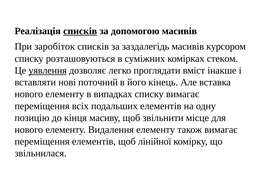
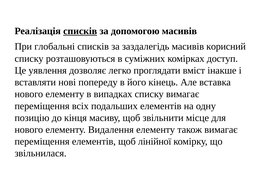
заробіток: заробіток -> глобальні (55, 47)
курсором: курсором -> корисний (226, 47)
стеком: стеком -> доступ (222, 59)
уявлення underline: present -> none (48, 71)
поточний: поточний -> попереду (98, 83)
